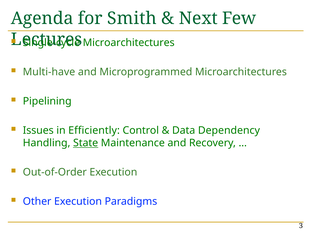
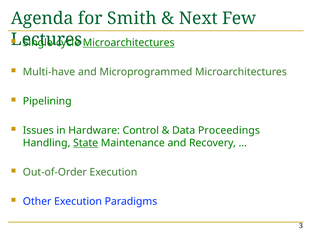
Microarchitectures underline: none -> present (129, 43)
Efficiently: Efficiently -> Hardware (94, 131)
Dependency: Dependency -> Proceedings (229, 131)
